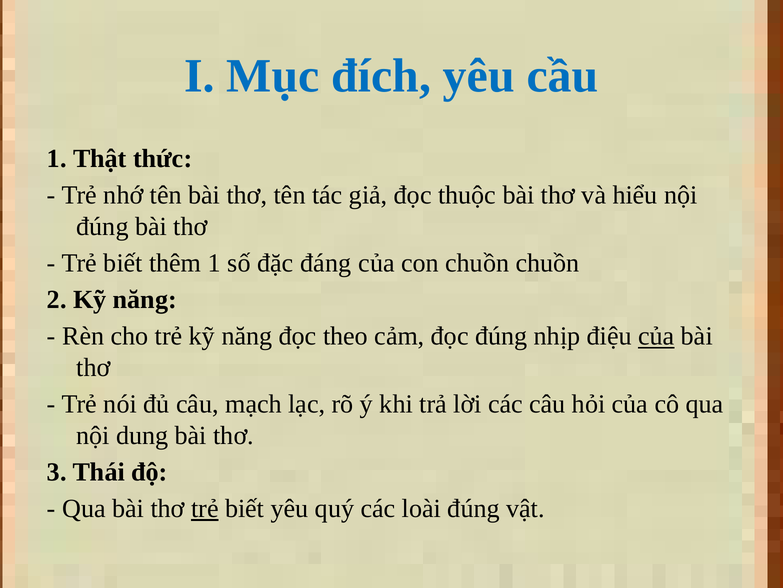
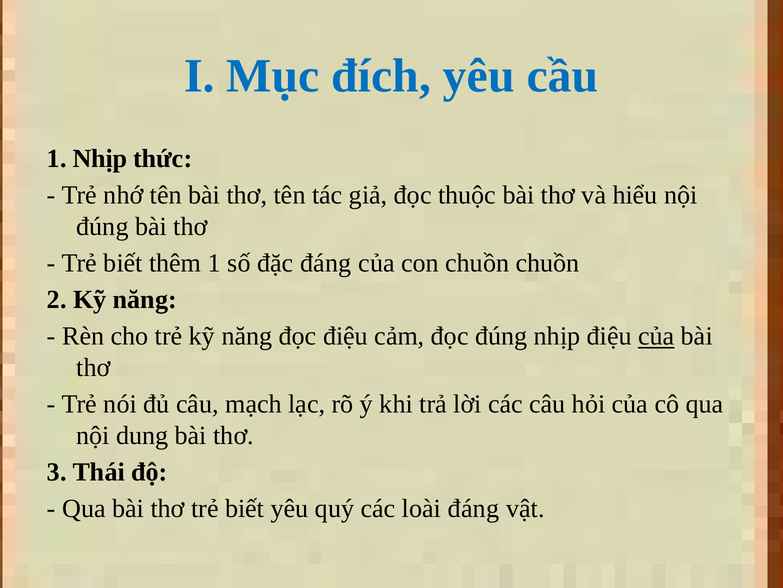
1 Thật: Thật -> Nhịp (100, 158)
đọc theo: theo -> điệu (345, 336)
trẻ underline: present -> none (205, 508)
loài đúng: đúng -> đáng (473, 508)
